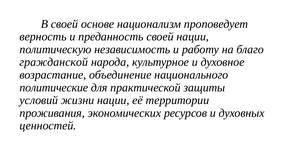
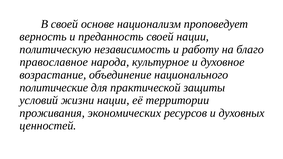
гражданской: гражданской -> православное (54, 62)
